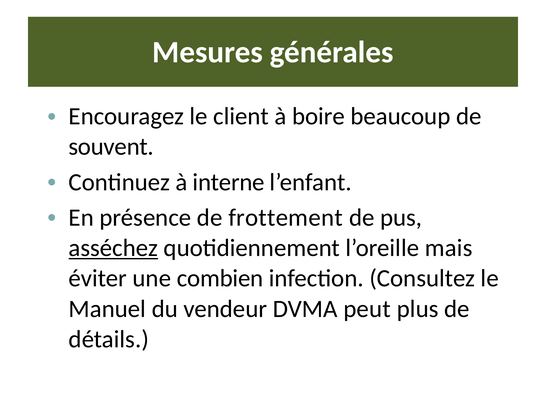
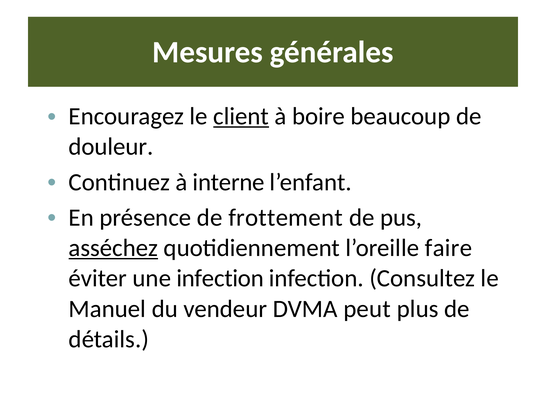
client underline: none -> present (241, 116)
souvent: souvent -> douleur (111, 147)
mais: mais -> faire (449, 248)
une combien: combien -> infection (220, 278)
